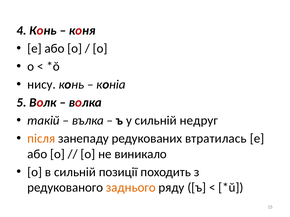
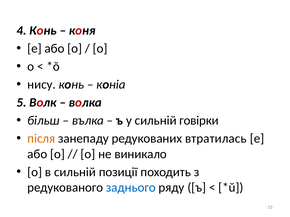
такій: такій -> більш (43, 121)
недруг: недруг -> говірки (199, 121)
заднього colour: orange -> blue (131, 188)
